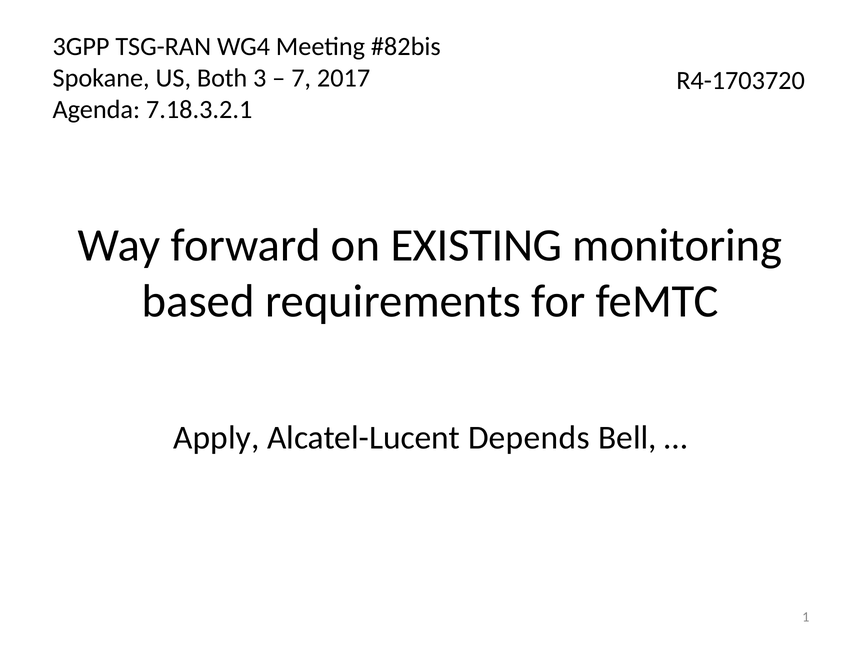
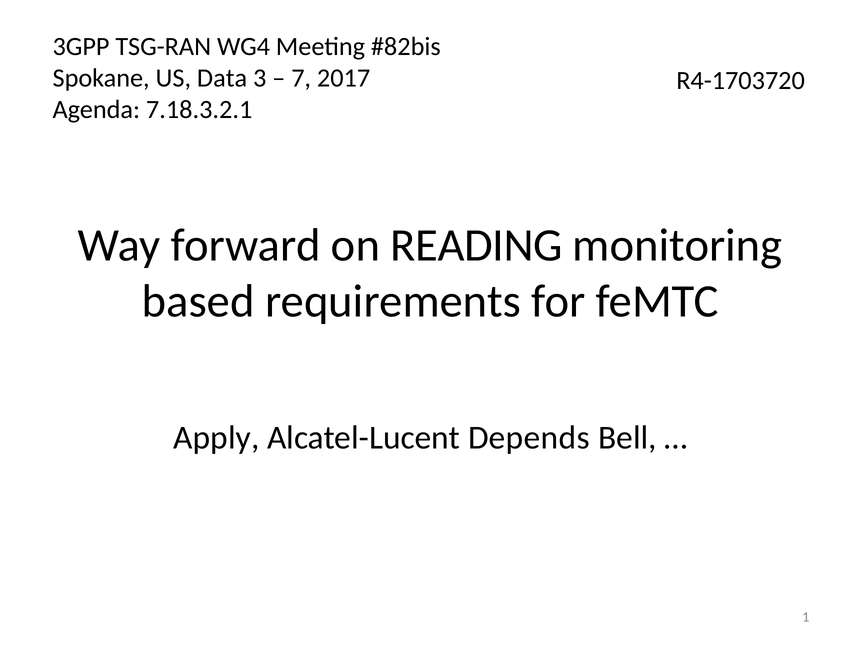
Both: Both -> Data (222, 78)
EXISTING: EXISTING -> READING (476, 245)
